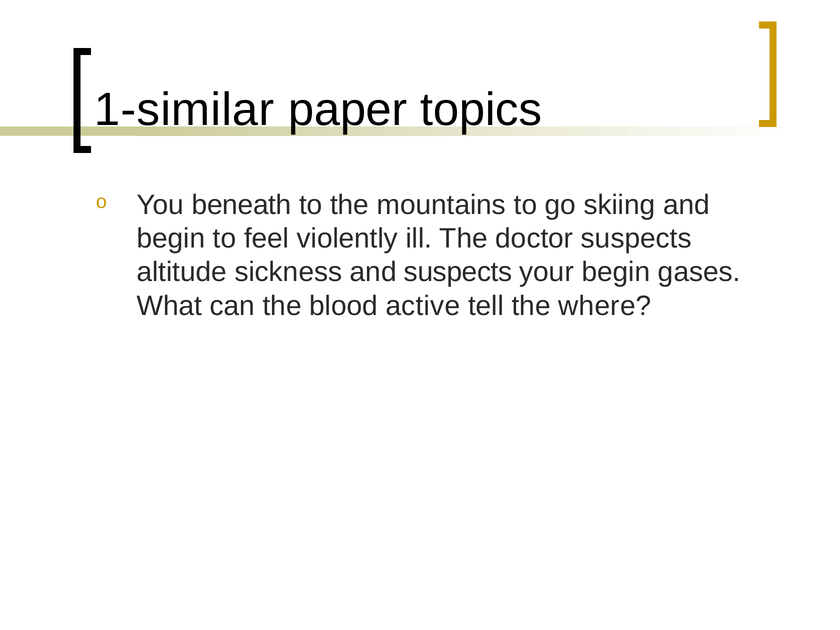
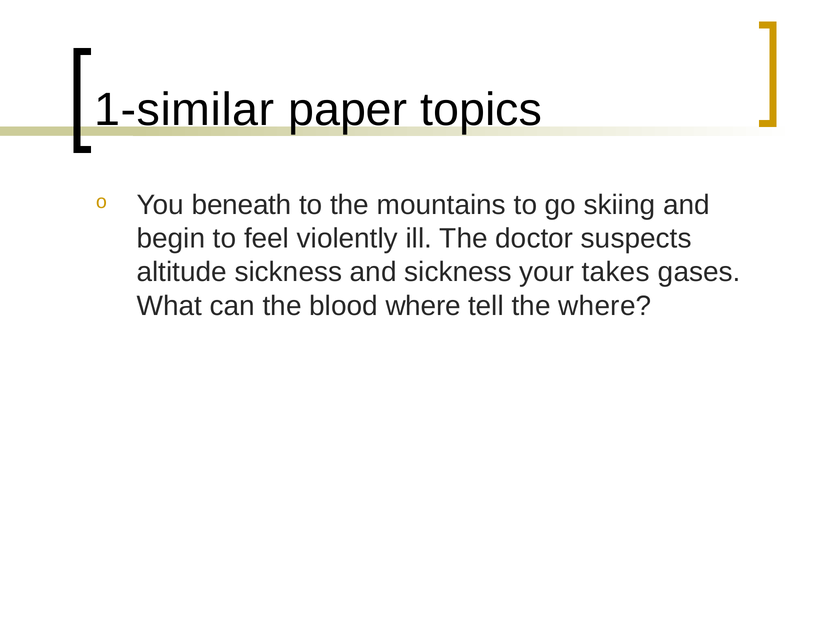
and suspects: suspects -> sickness (458, 272)
your begin: begin -> takes (616, 272)
blood active: active -> where (423, 306)
